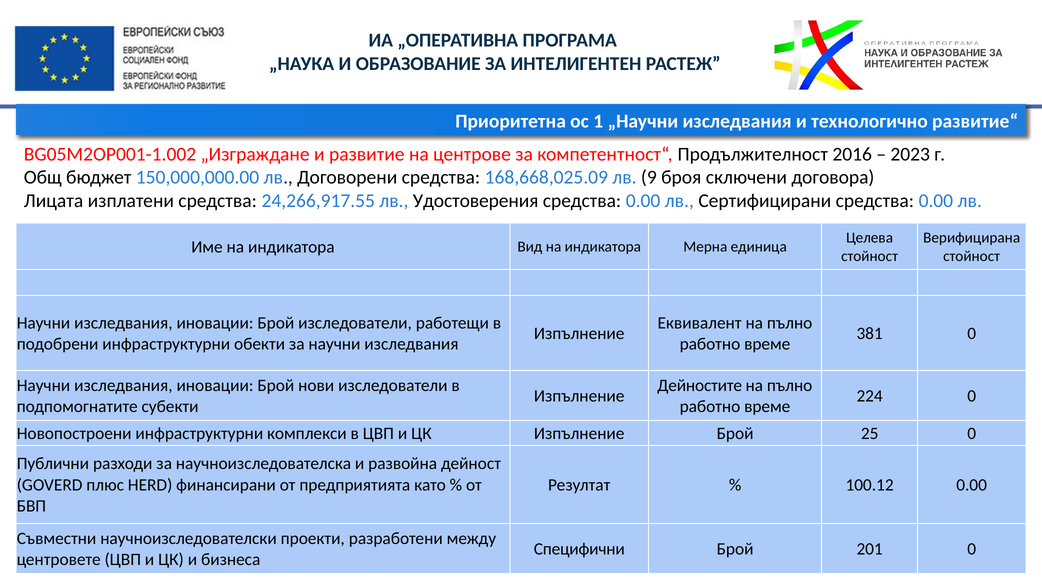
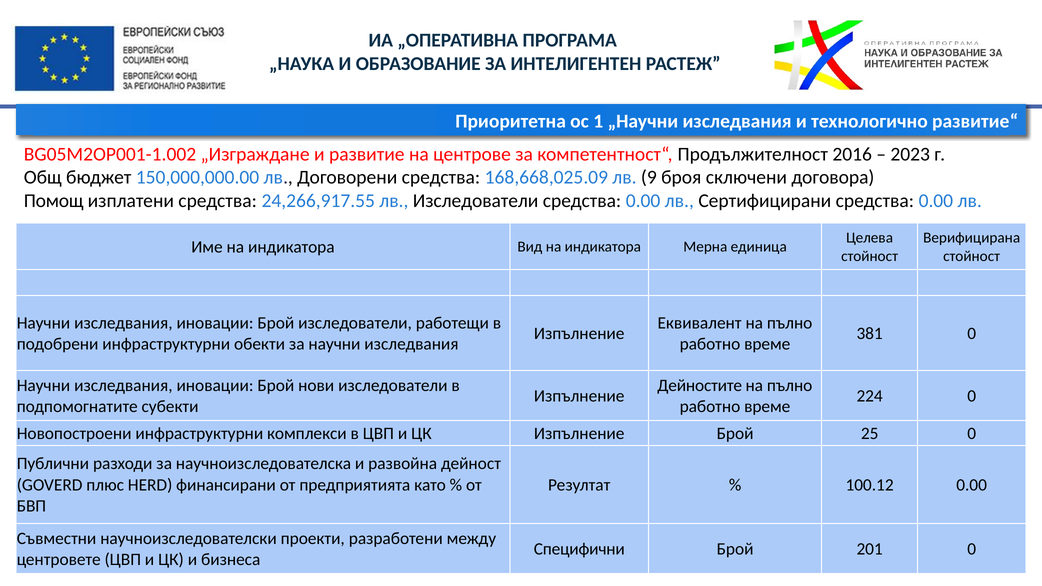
Лицата: Лицата -> Помощ (54, 201)
лв Удостоверения: Удостоверения -> Изследователи (476, 201)
